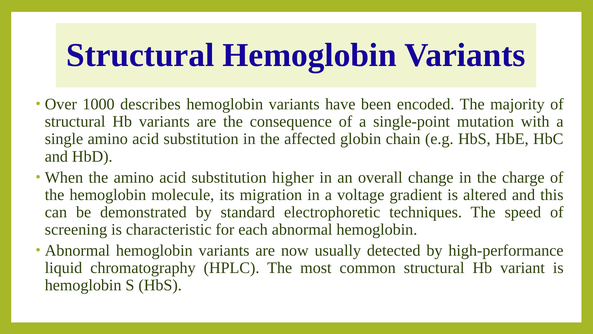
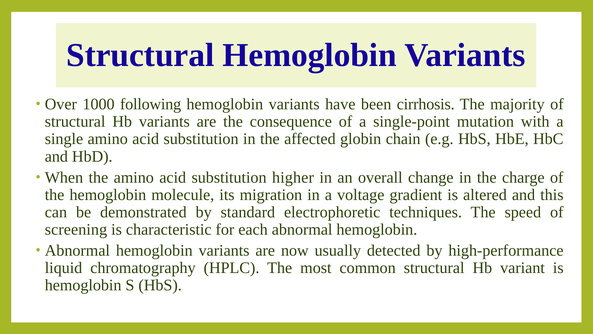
describes: describes -> following (151, 104)
encoded: encoded -> cirrhosis (426, 104)
